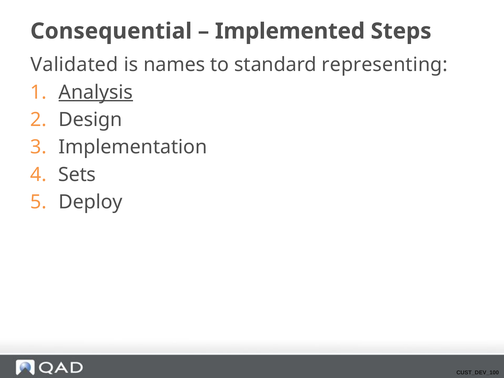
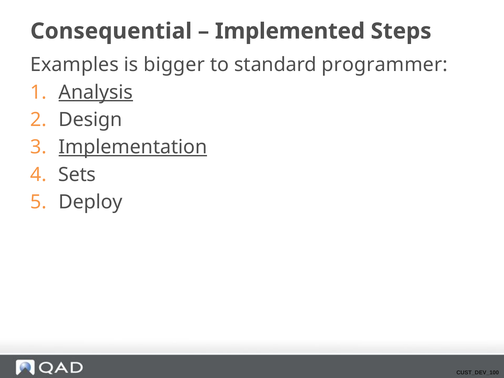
Validated: Validated -> Examples (74, 65)
names: names -> bigger (174, 65)
representing: representing -> programmer (385, 65)
Implementation underline: none -> present (133, 147)
